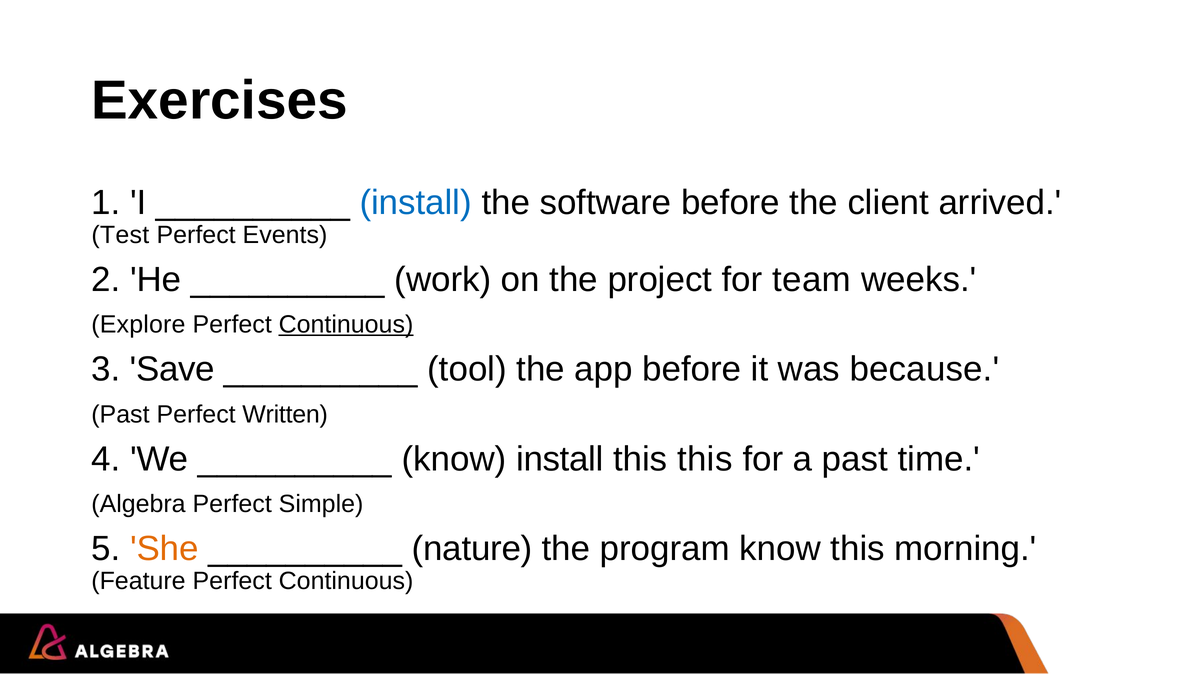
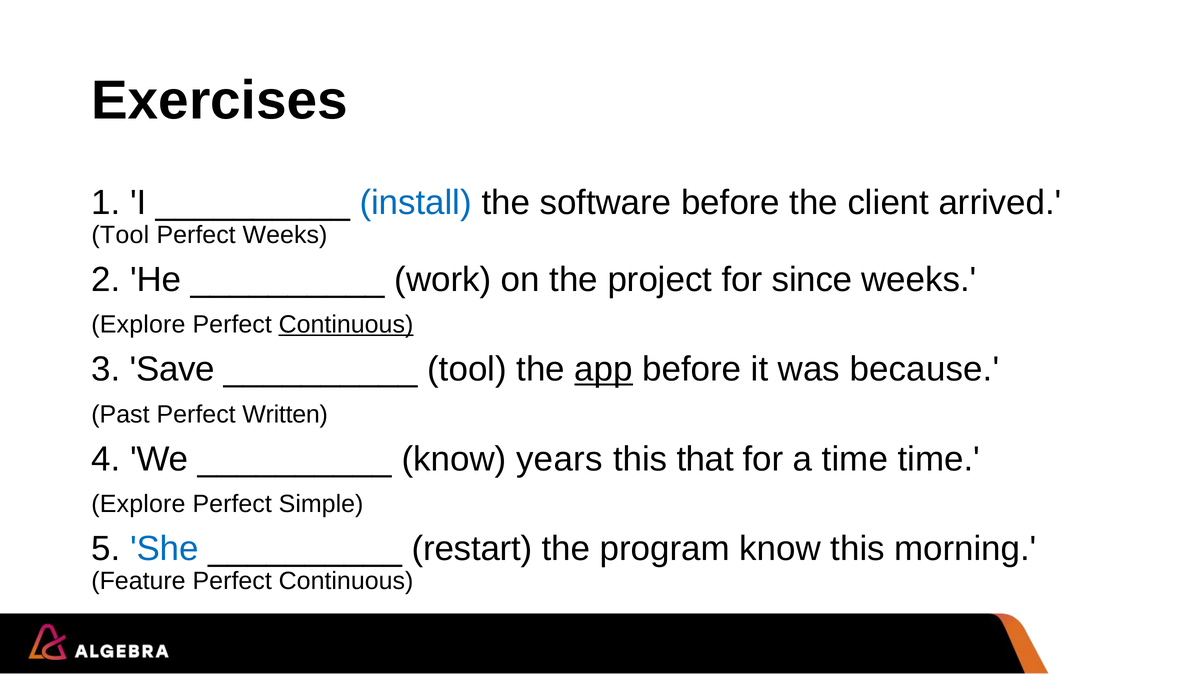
Test: Test -> Tool (120, 235)
Perfect Events: Events -> Weeks (285, 235)
team: team -> since (812, 280)
app underline: none -> present (604, 369)
know install: install -> years (560, 459)
this this: this -> that (705, 459)
a past: past -> time (855, 459)
Algebra: Algebra -> Explore (138, 504)
She colour: orange -> blue (164, 549)
nature: nature -> restart (472, 549)
